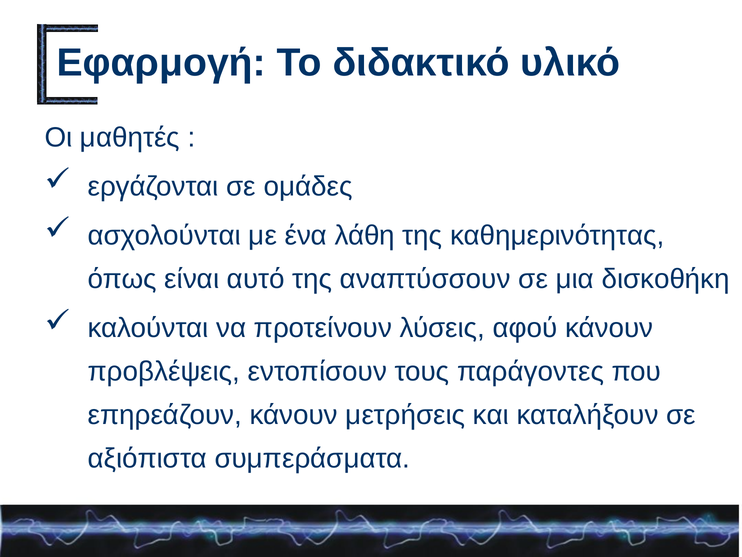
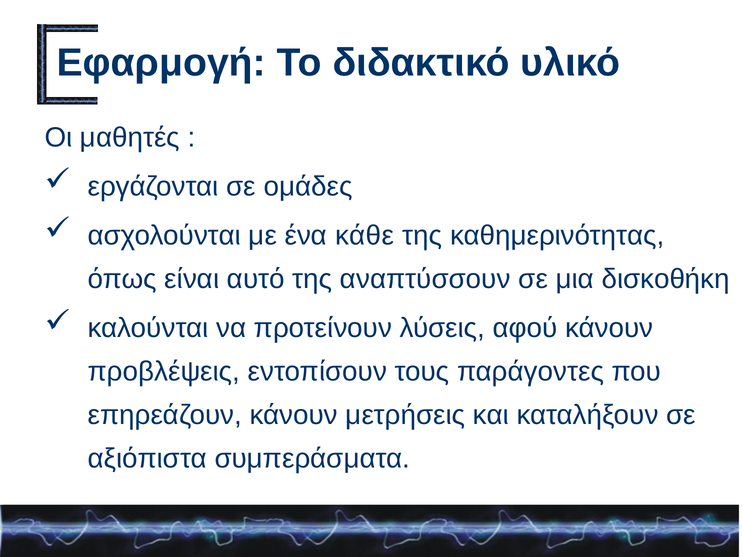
λάθη: λάθη -> κάθε (365, 236)
